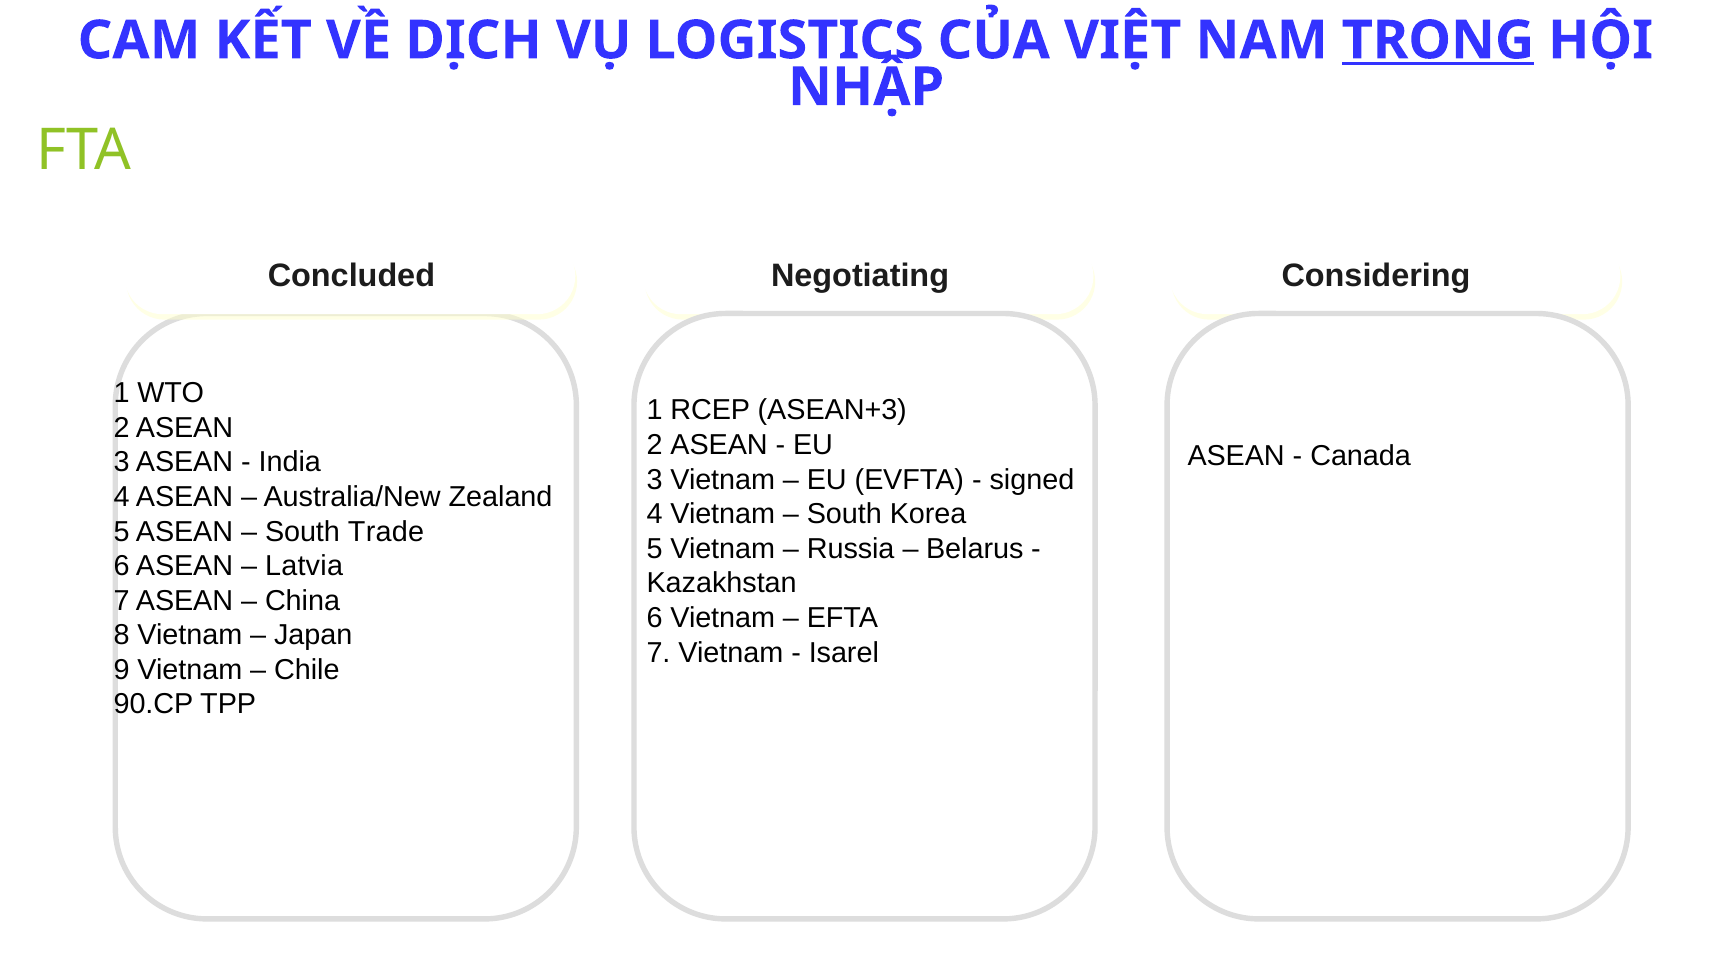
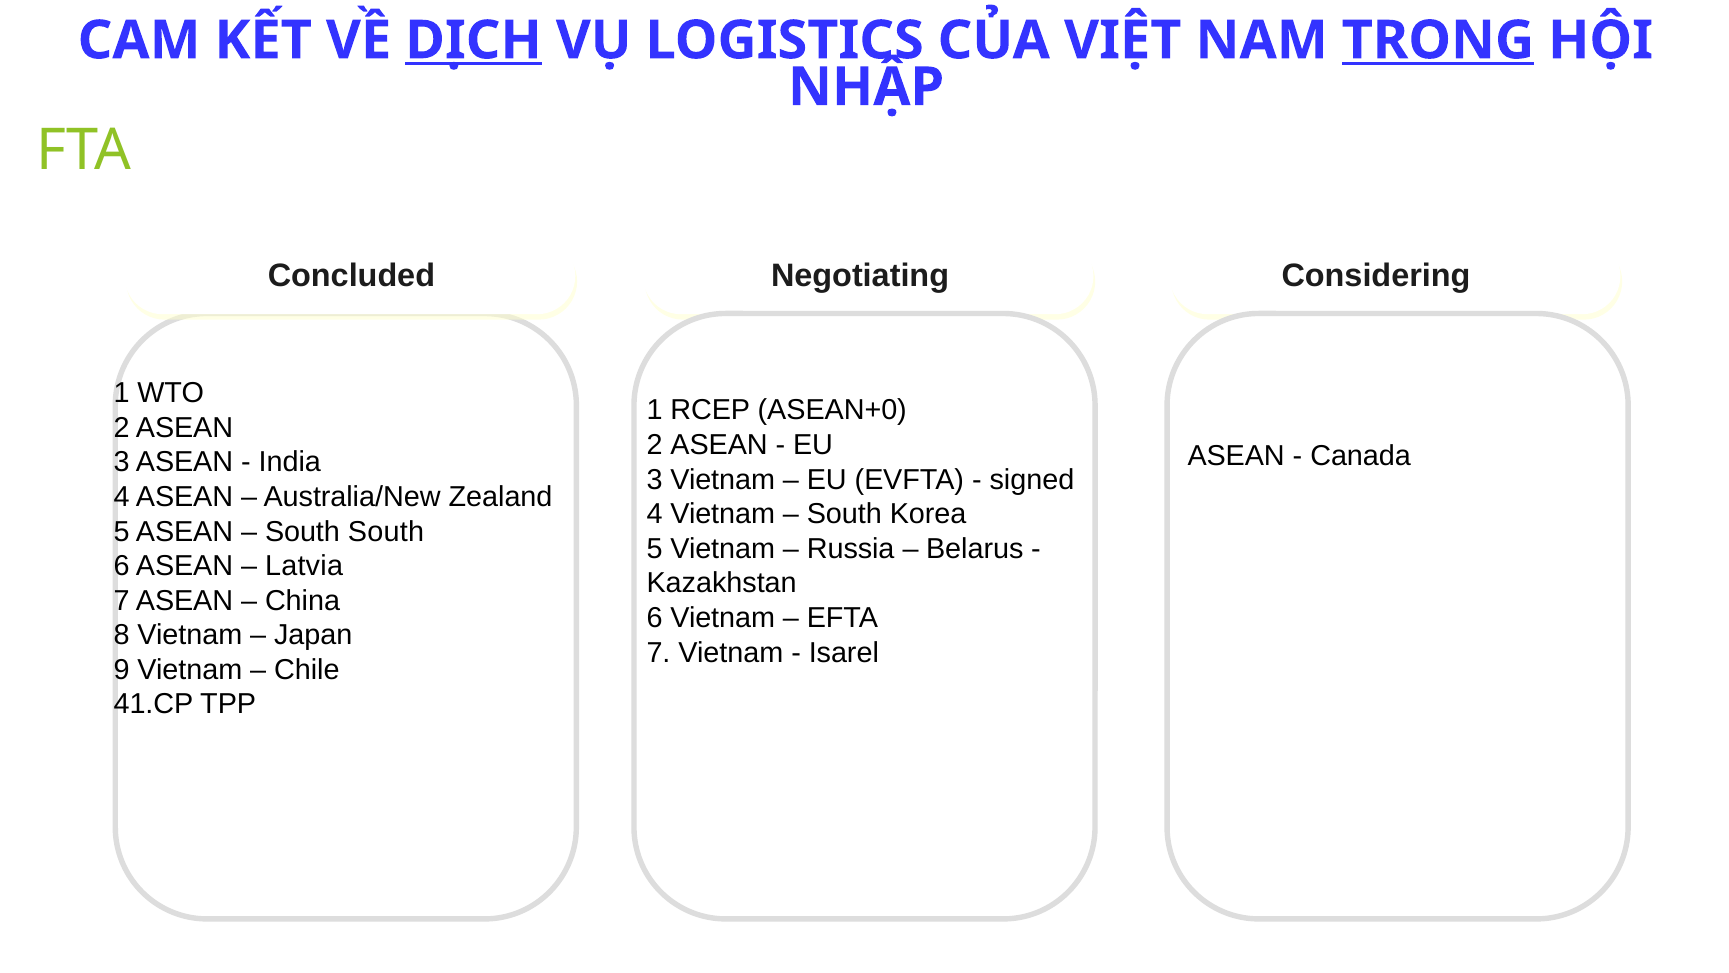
DỊCH underline: none -> present (474, 40)
ASEAN+3: ASEAN+3 -> ASEAN+0 (832, 410)
South Trade: Trade -> South (386, 531)
90.CP: 90.CP -> 41.CP (153, 704)
